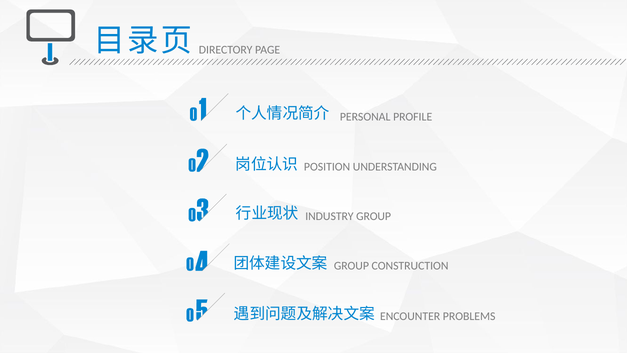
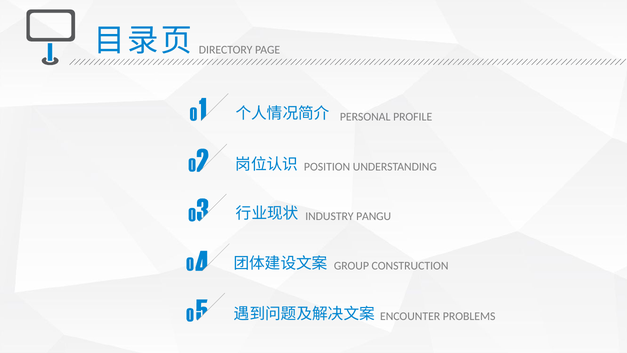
INDUSTRY GROUP: GROUP -> PANGU (374, 216)
